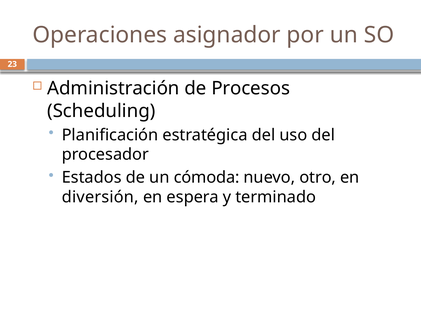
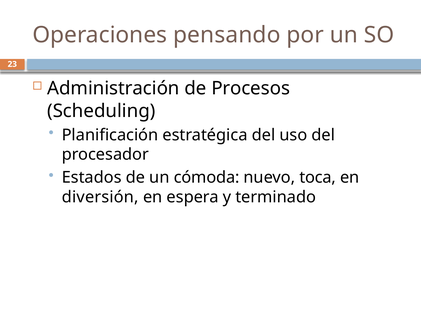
asignador: asignador -> pensando (227, 35)
otro: otro -> toca (318, 177)
